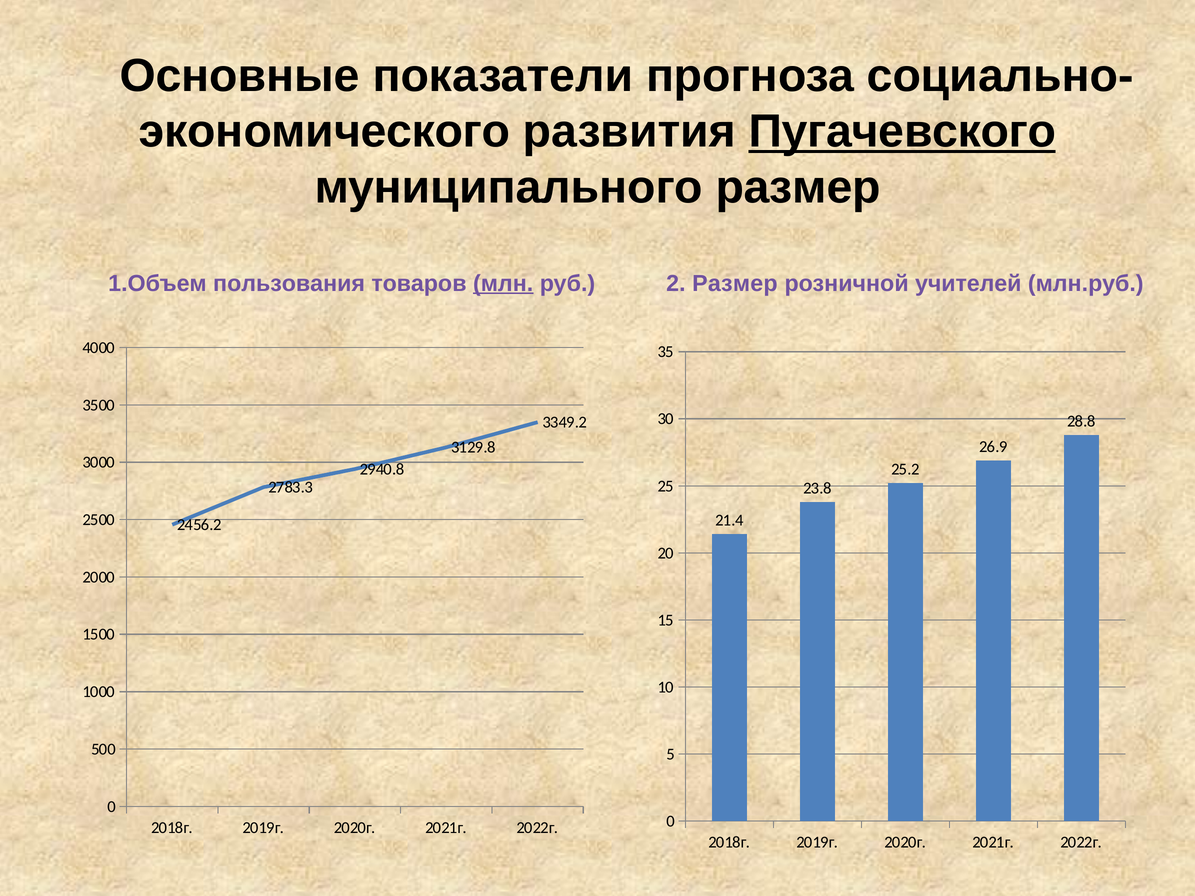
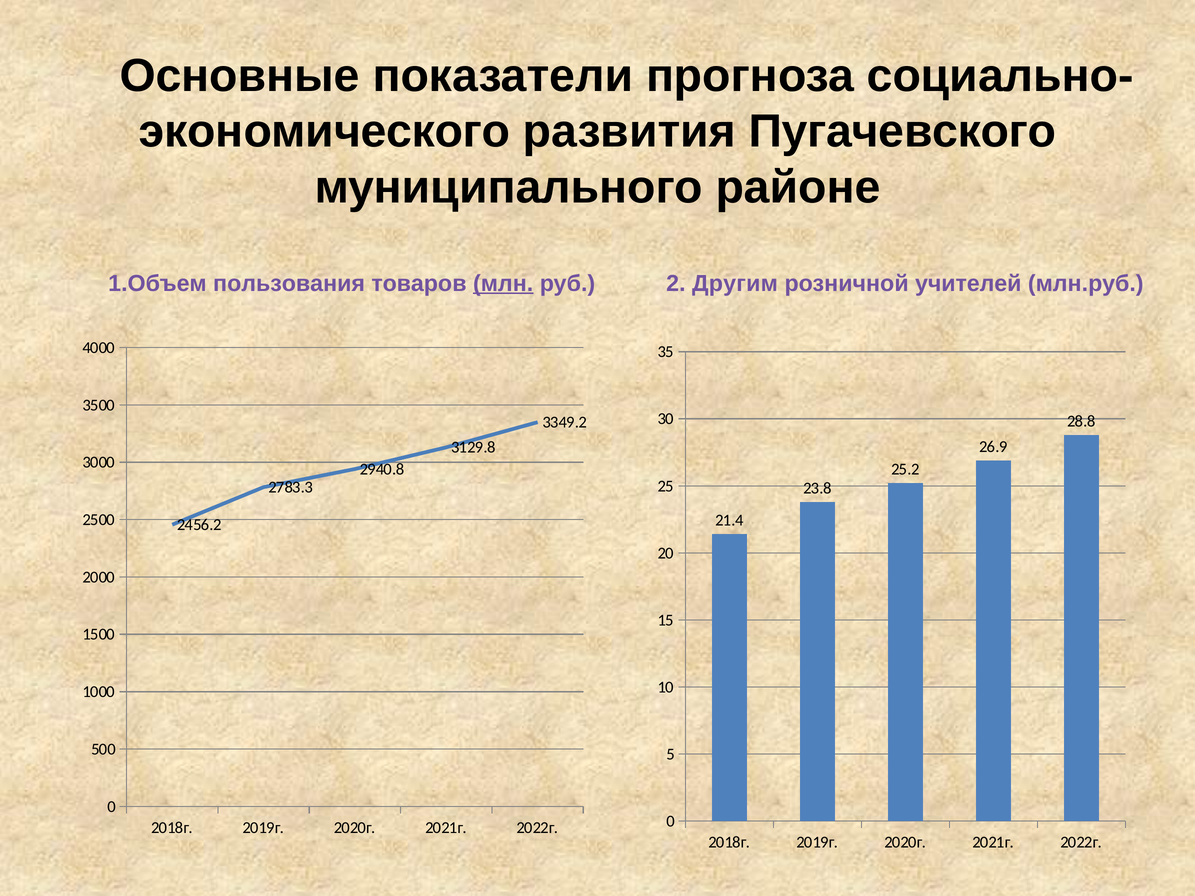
Пугачевского underline: present -> none (902, 132)
муниципального размер: размер -> районе (798, 187)
2 Размер: Размер -> Другим (735, 283)
